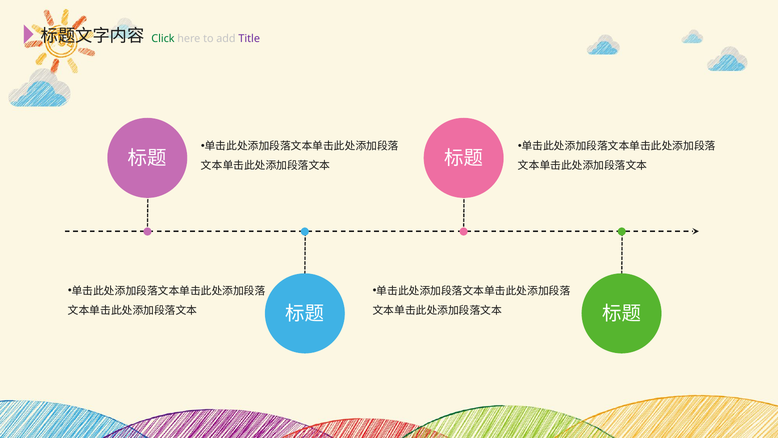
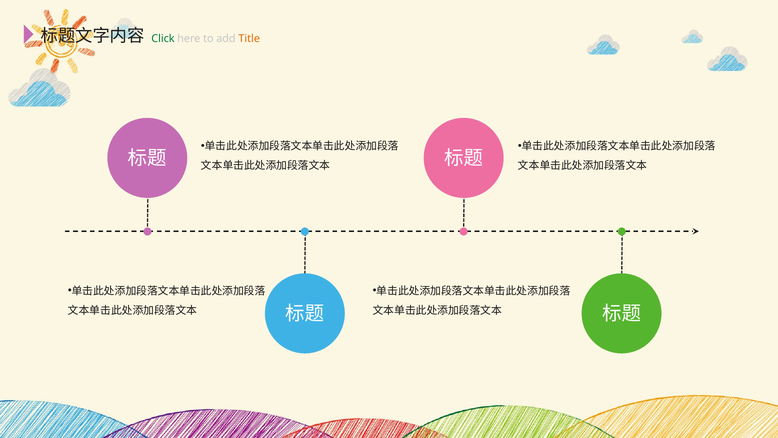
Title colour: purple -> orange (249, 39)
